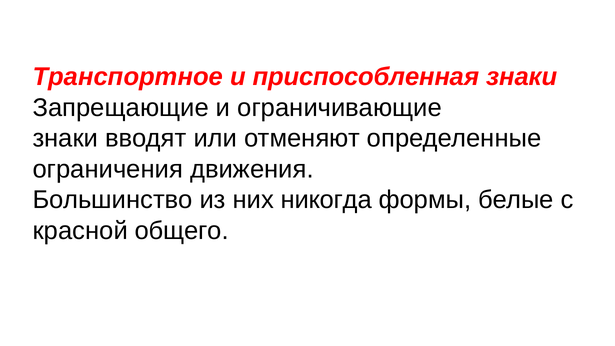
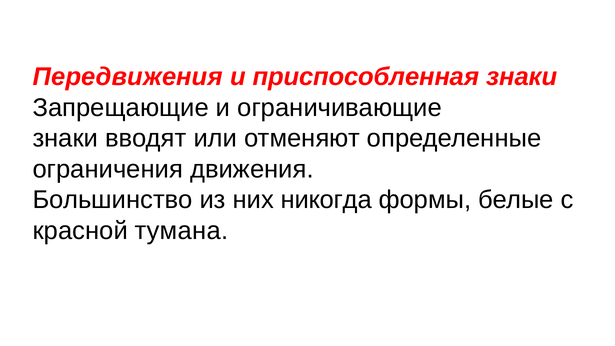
Транспортное: Транспортное -> Передвижения (128, 77)
общего: общего -> тумана (182, 231)
